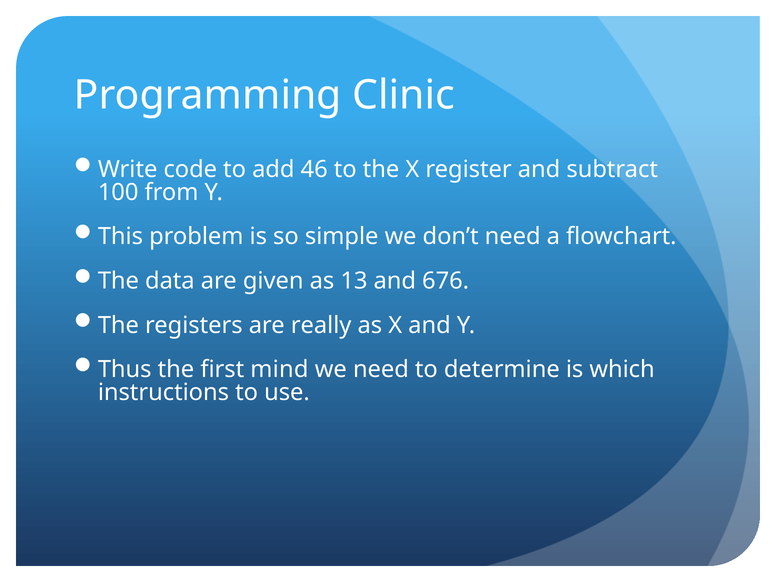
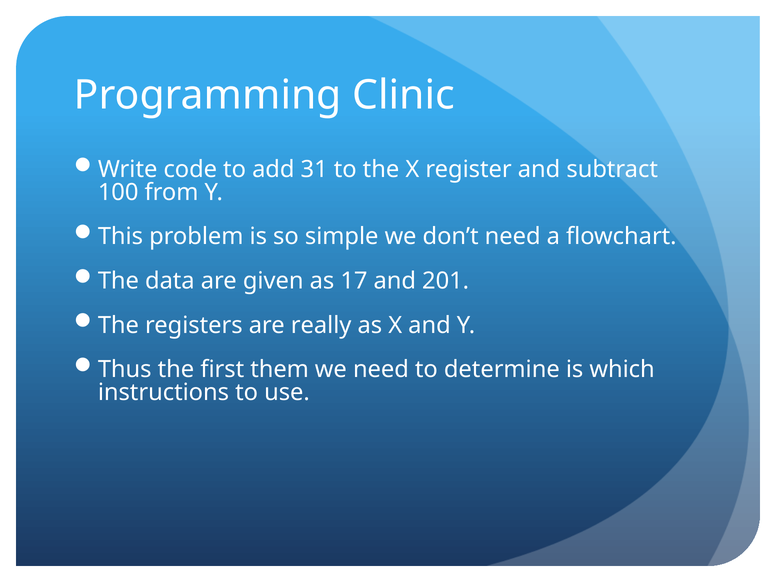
46: 46 -> 31 (314, 169)
13: 13 -> 17 (354, 281)
676: 676 -> 201 (446, 281)
mind: mind -> them (280, 370)
